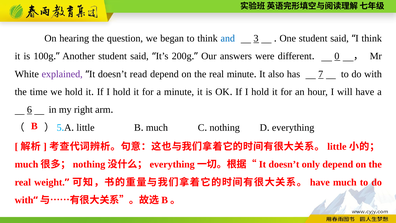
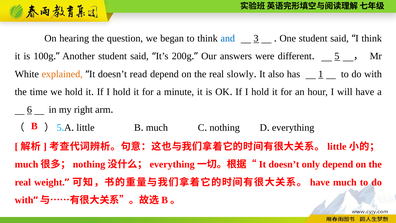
0: 0 -> 5 (337, 56)
explained colour: purple -> orange (62, 74)
real minute: minute -> slowly (240, 74)
7: 7 -> 1 (321, 74)
